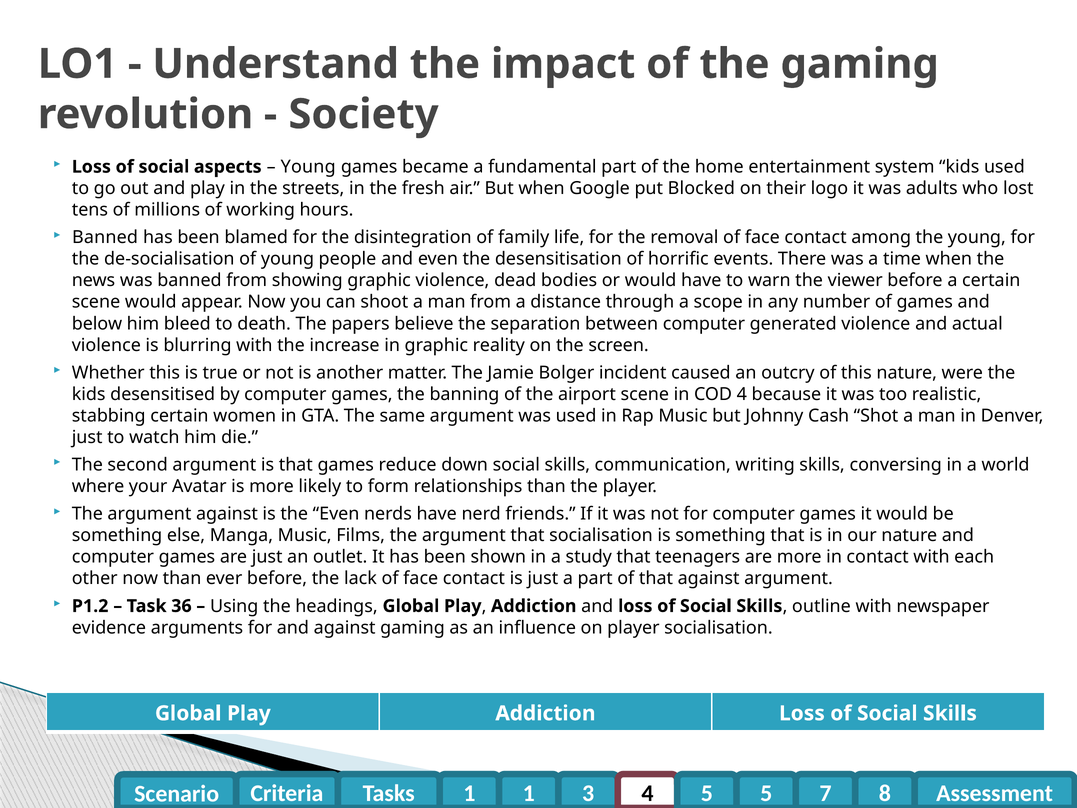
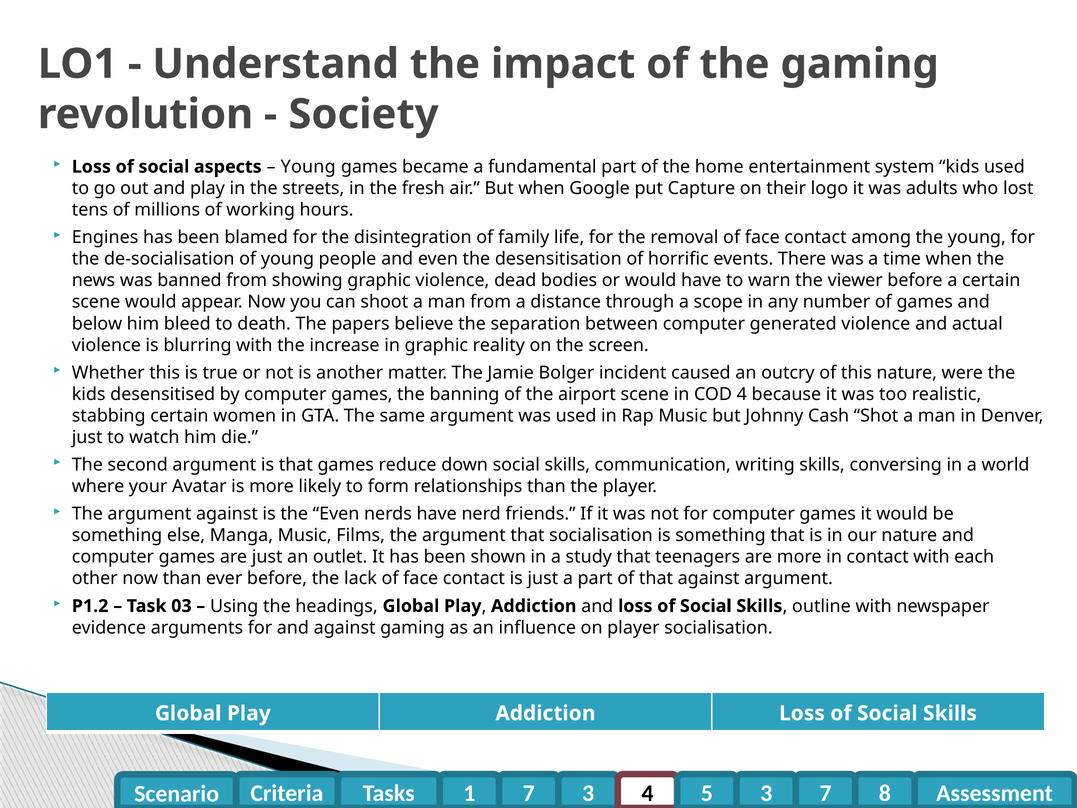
Blocked: Blocked -> Capture (701, 188)
Banned: Banned -> Engines (105, 237)
36: 36 -> 03 (181, 606)
1 1: 1 -> 7 (529, 793)
5 5: 5 -> 3 (766, 793)
